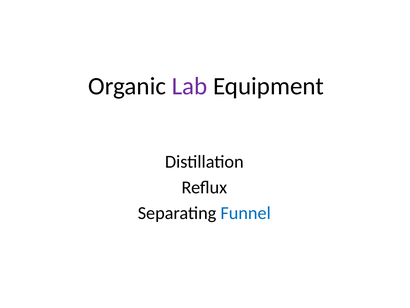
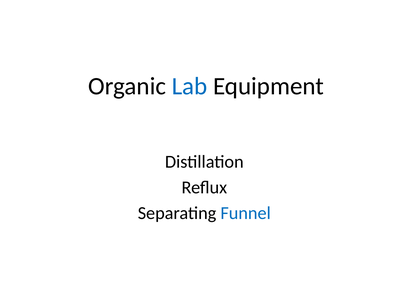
Lab colour: purple -> blue (190, 86)
